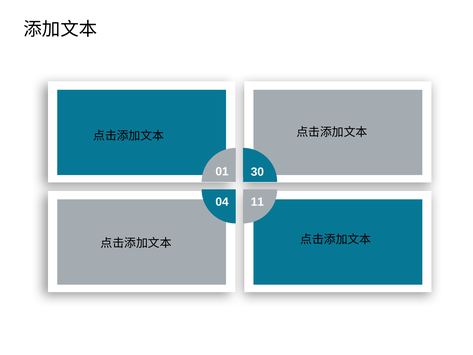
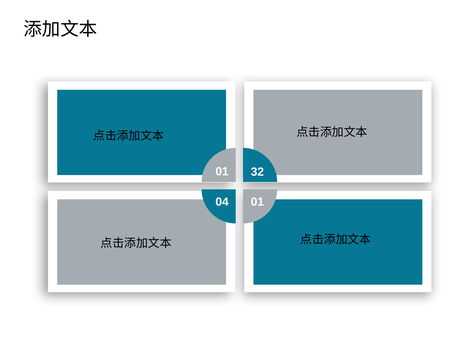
30: 30 -> 32 (257, 172)
04 11: 11 -> 01 (257, 202)
